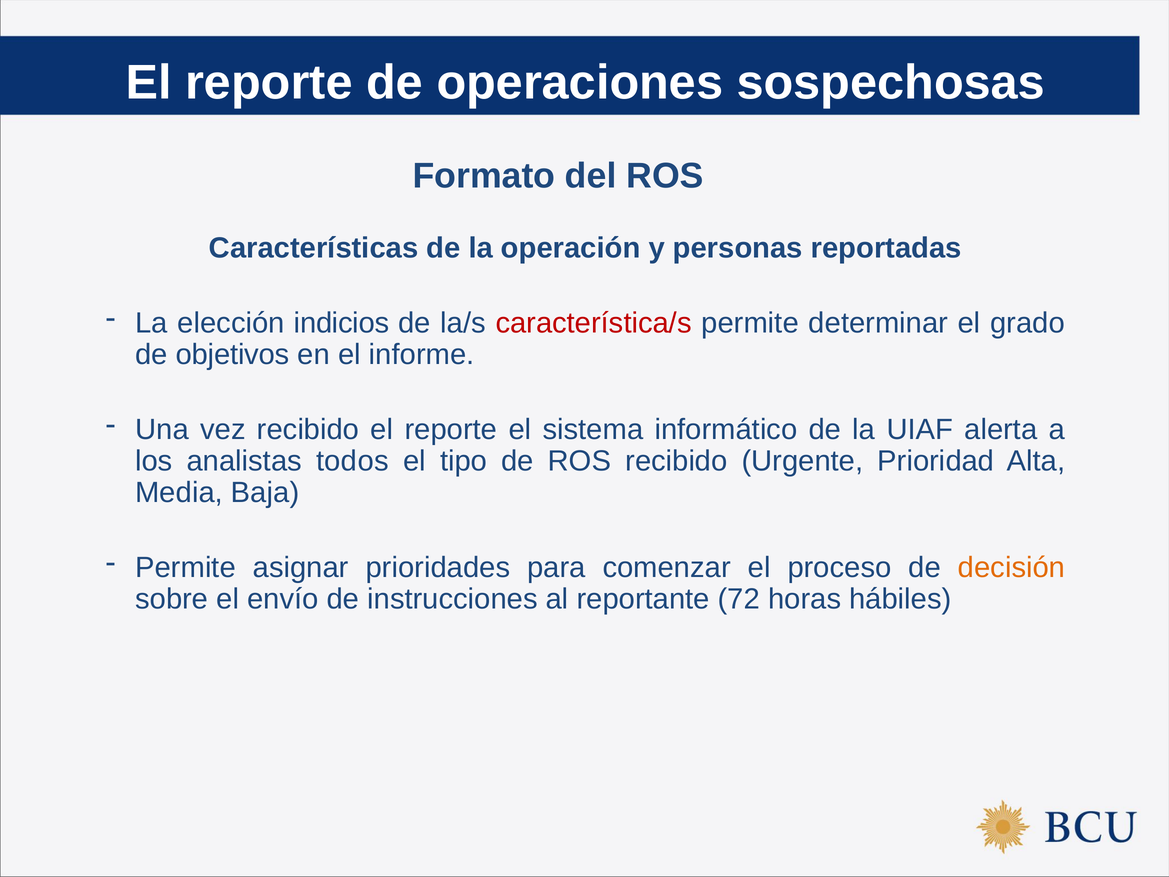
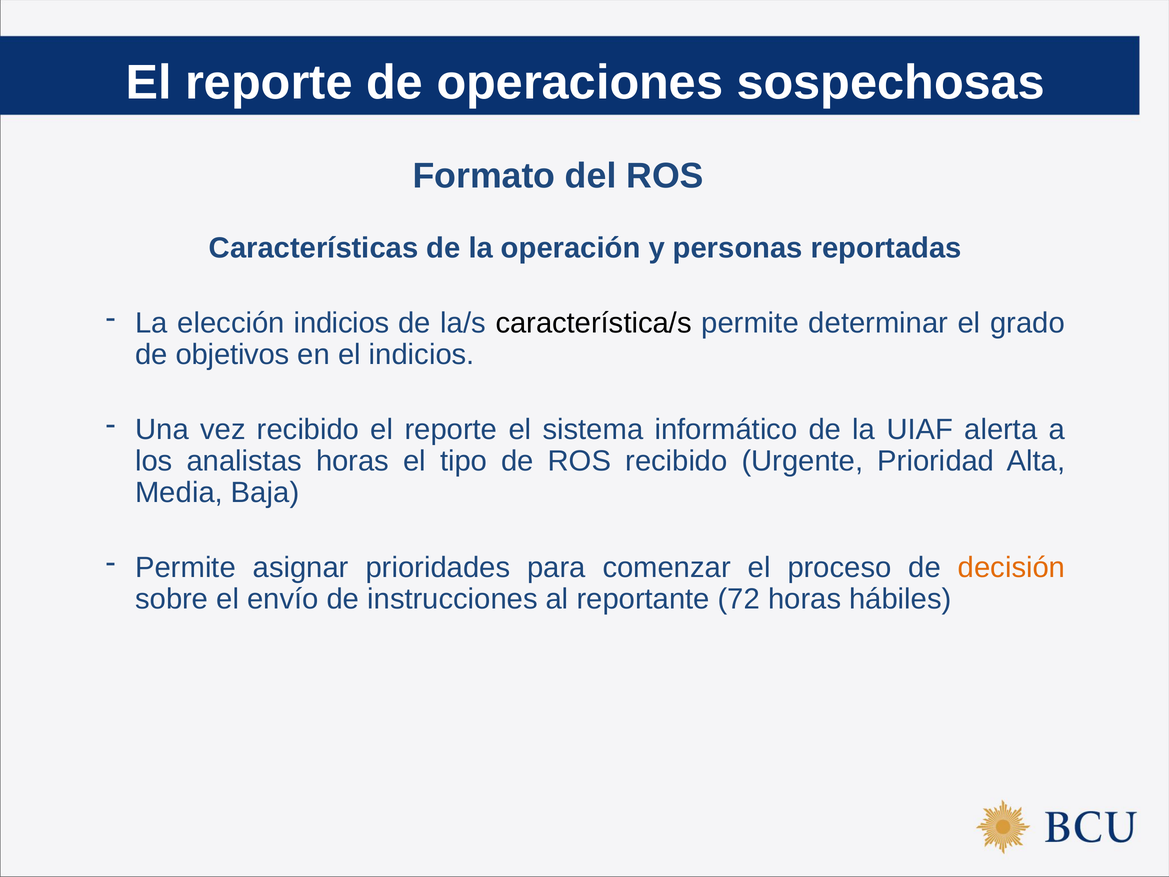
característica/s colour: red -> black (594, 323)
el informe: informe -> indicios (422, 354)
analistas todos: todos -> horas (353, 461)
